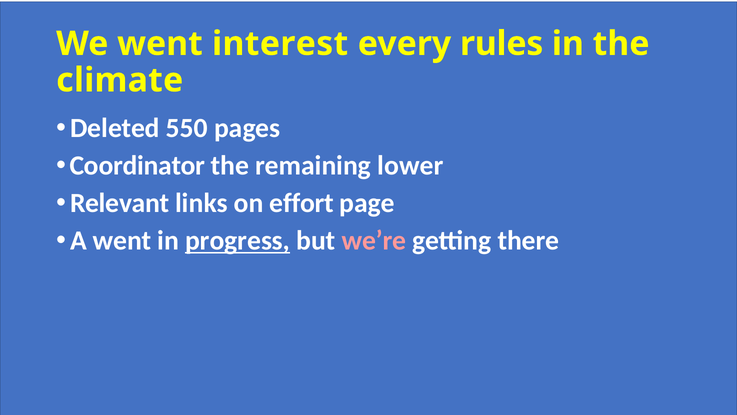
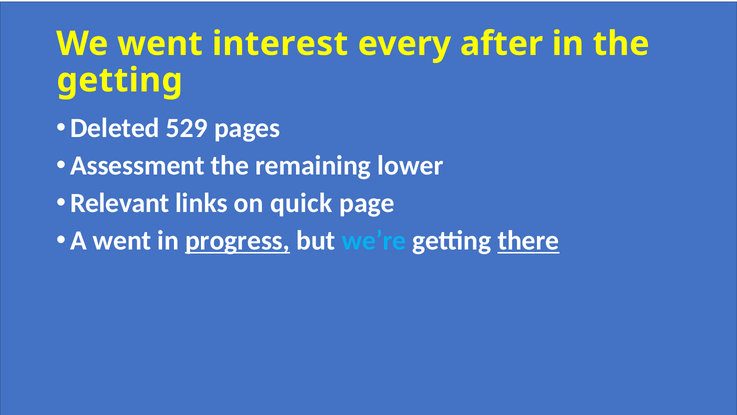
rules: rules -> after (502, 44)
climate: climate -> getting (120, 80)
550: 550 -> 529 (187, 128)
Coordinator: Coordinator -> Assessment (137, 165)
effort: effort -> quick (301, 203)
we’re colour: pink -> light blue (374, 240)
there underline: none -> present (528, 240)
